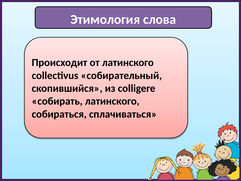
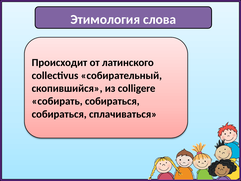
собирать латинского: латинского -> собираться (112, 101)
